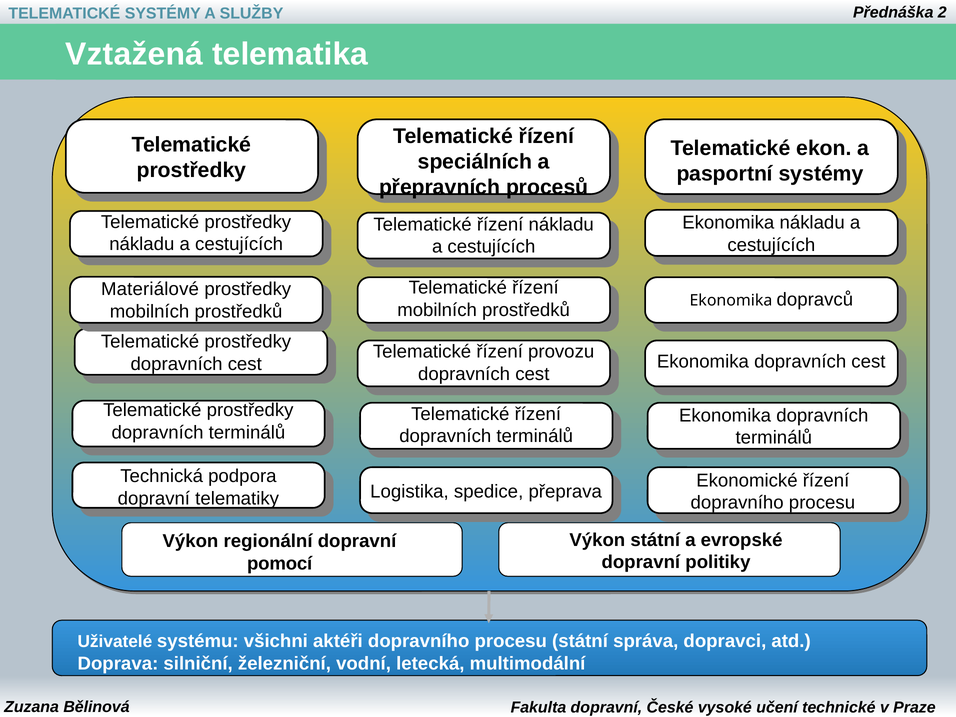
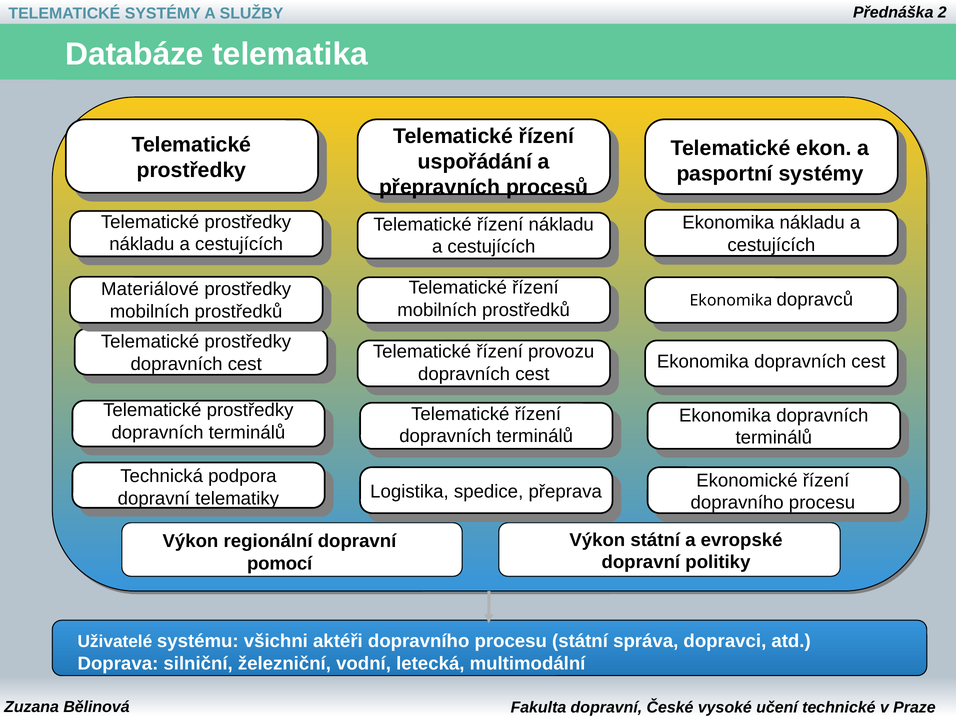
Vztažená: Vztažená -> Databáze (134, 54)
speciálních: speciálních -> uspořádání (475, 162)
